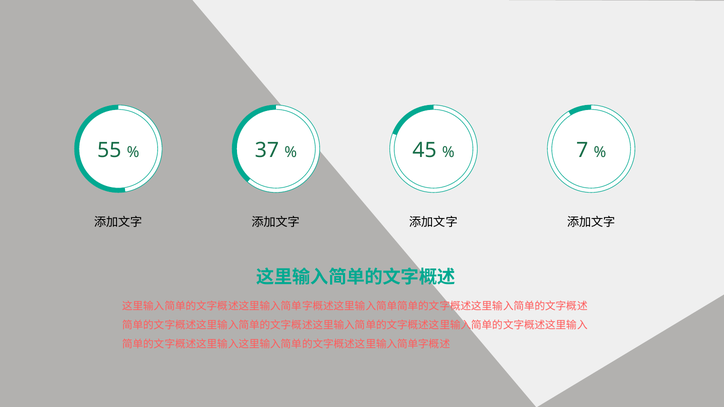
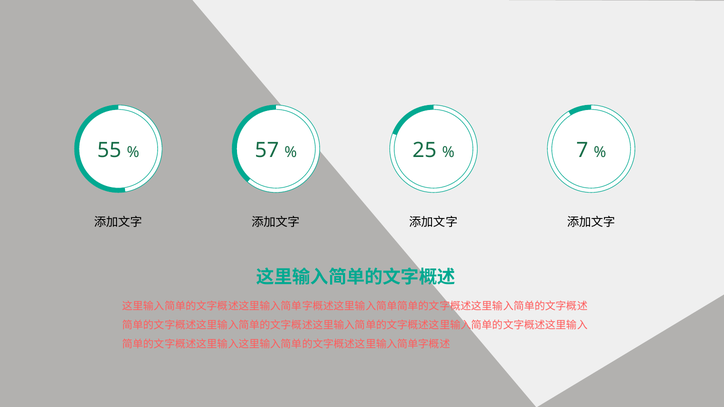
37: 37 -> 57 (267, 150)
45: 45 -> 25 (425, 150)
